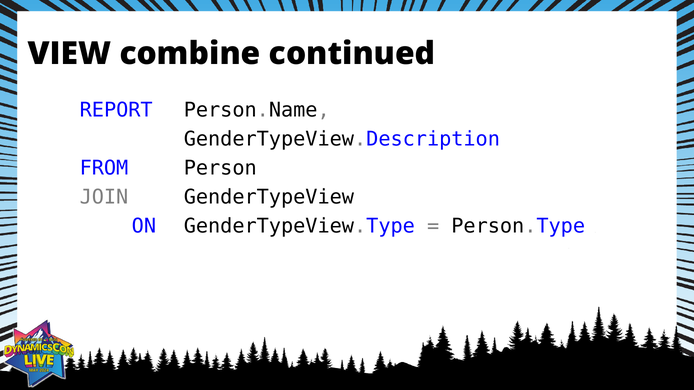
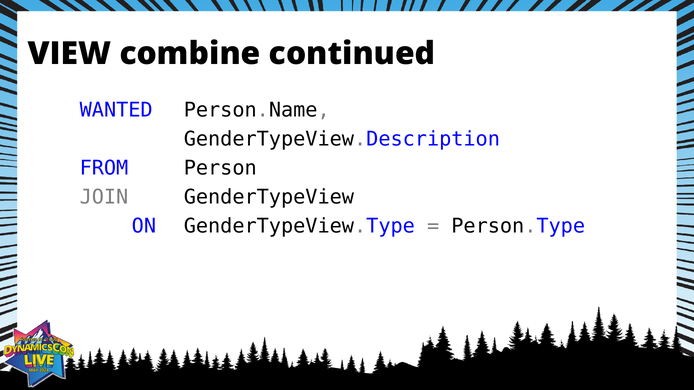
REPORT: REPORT -> WANTED (116, 110)
